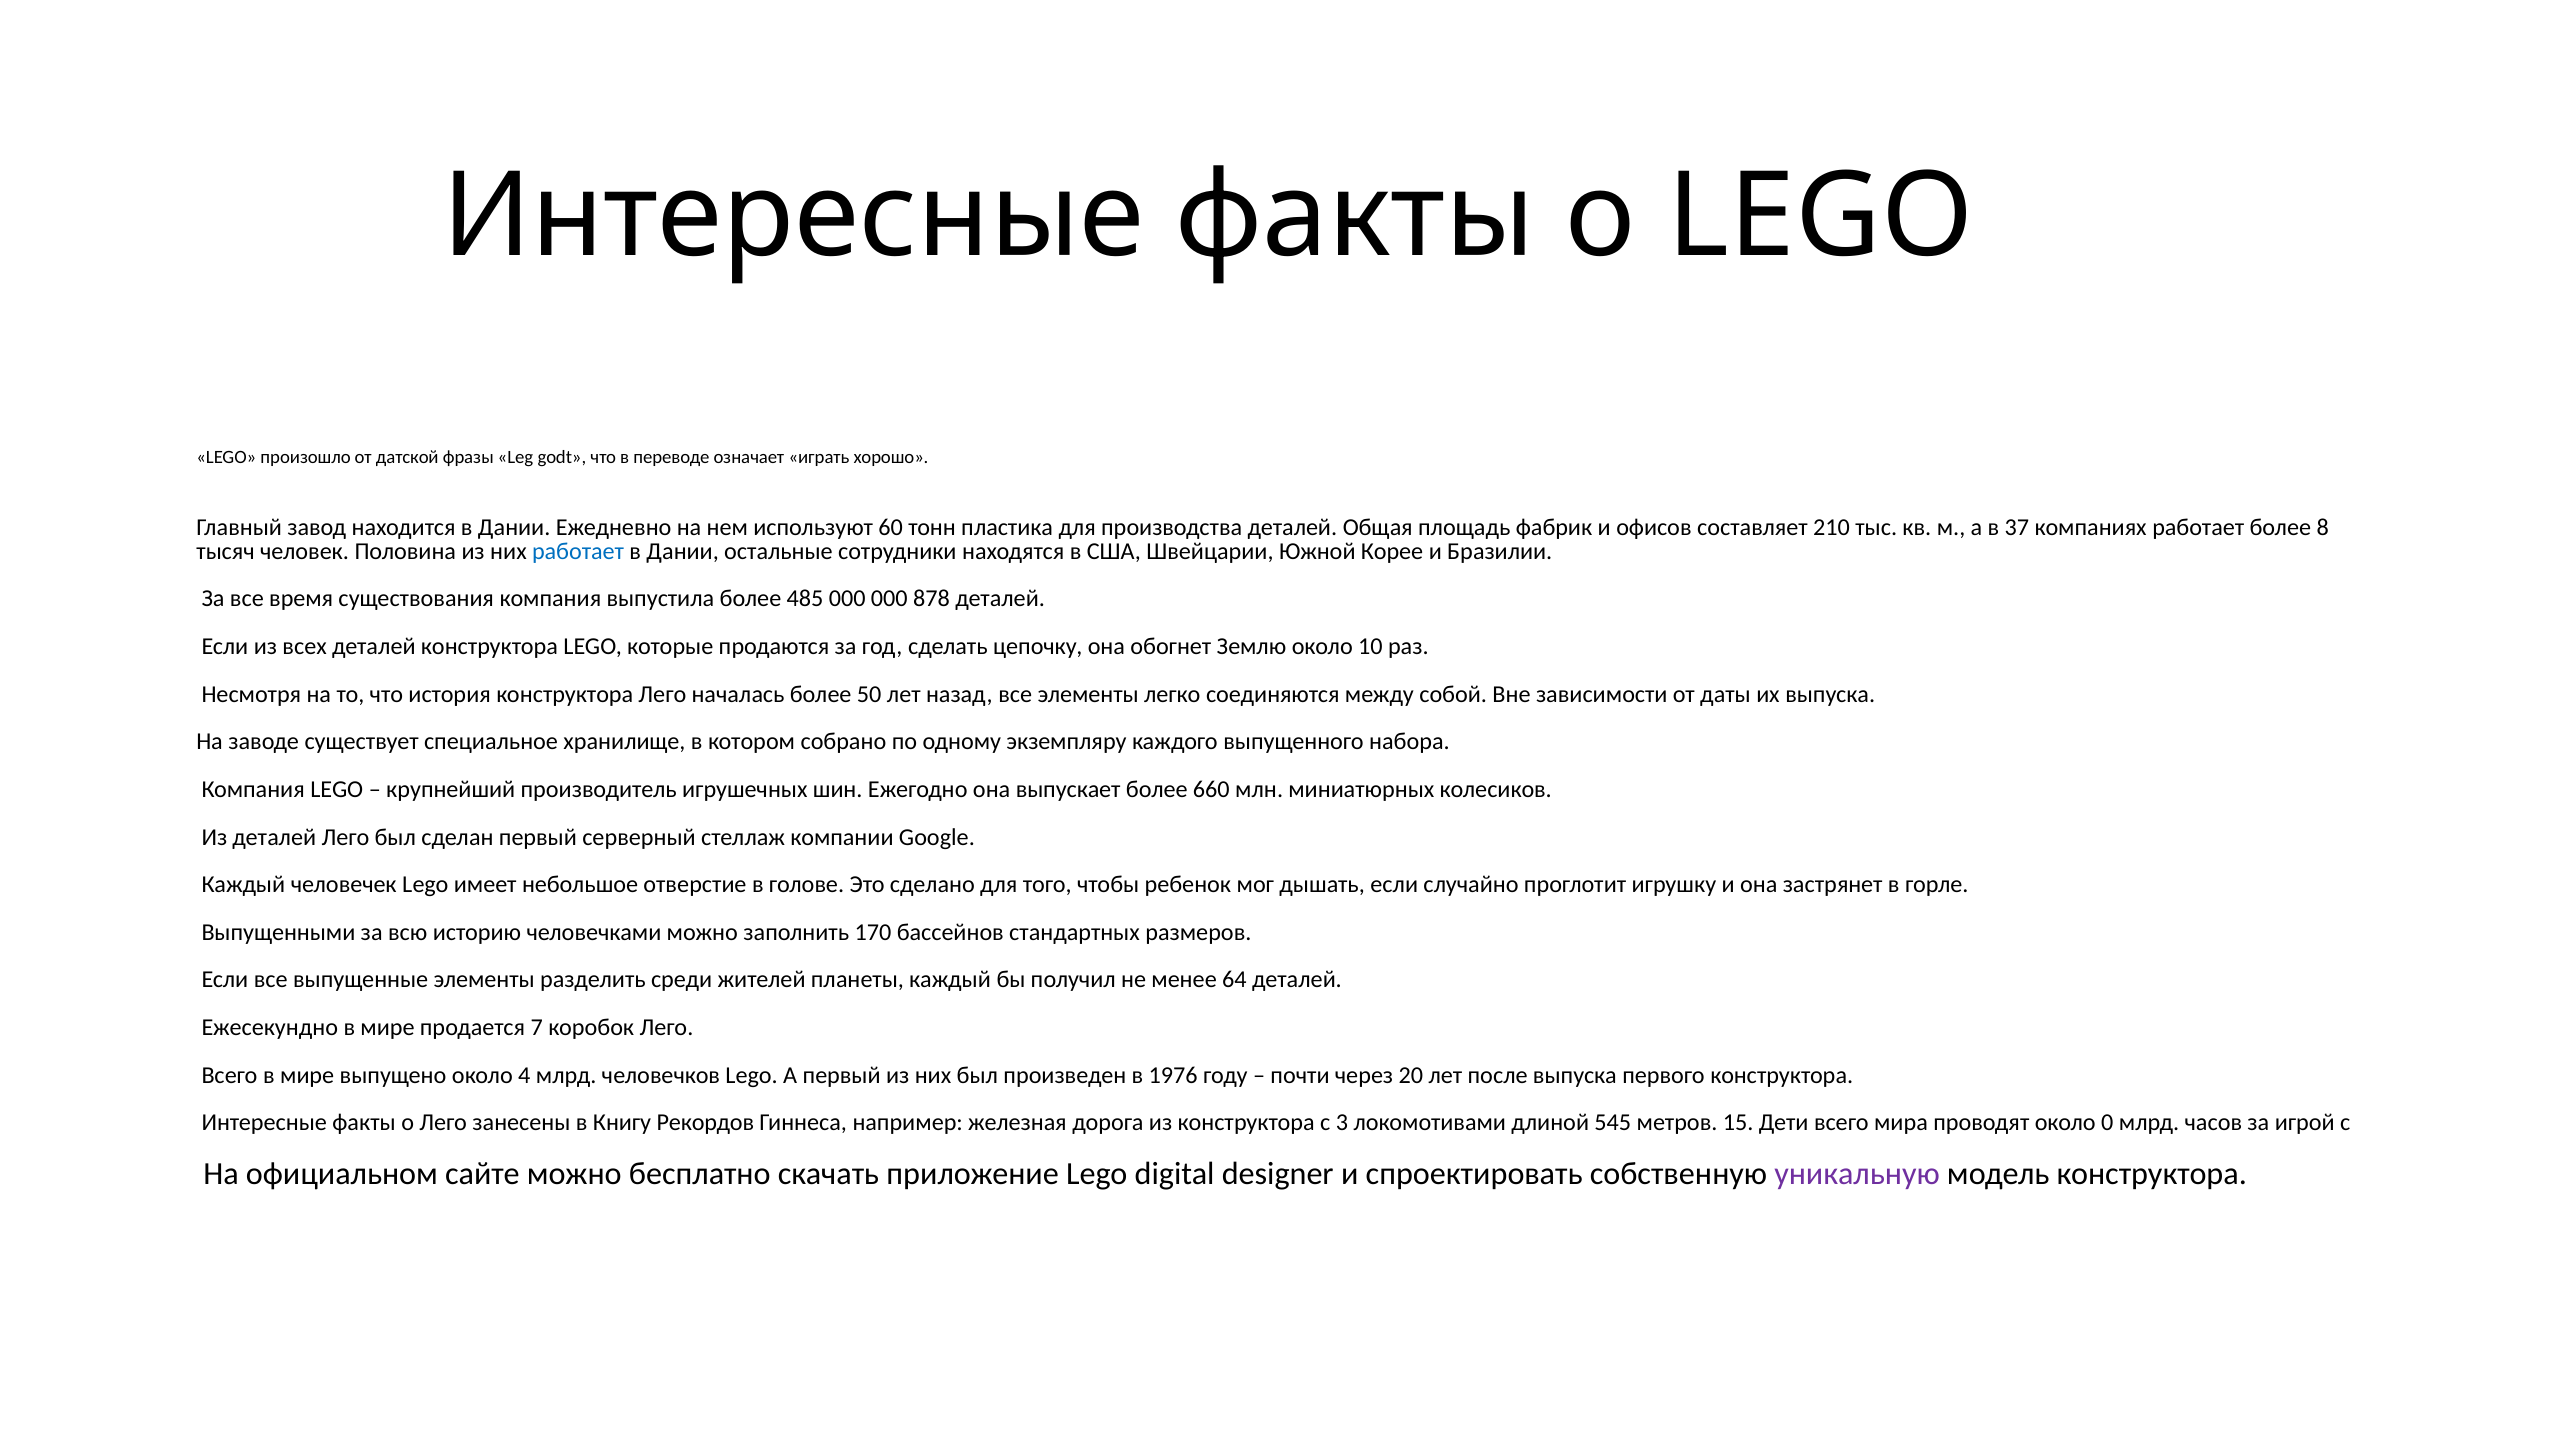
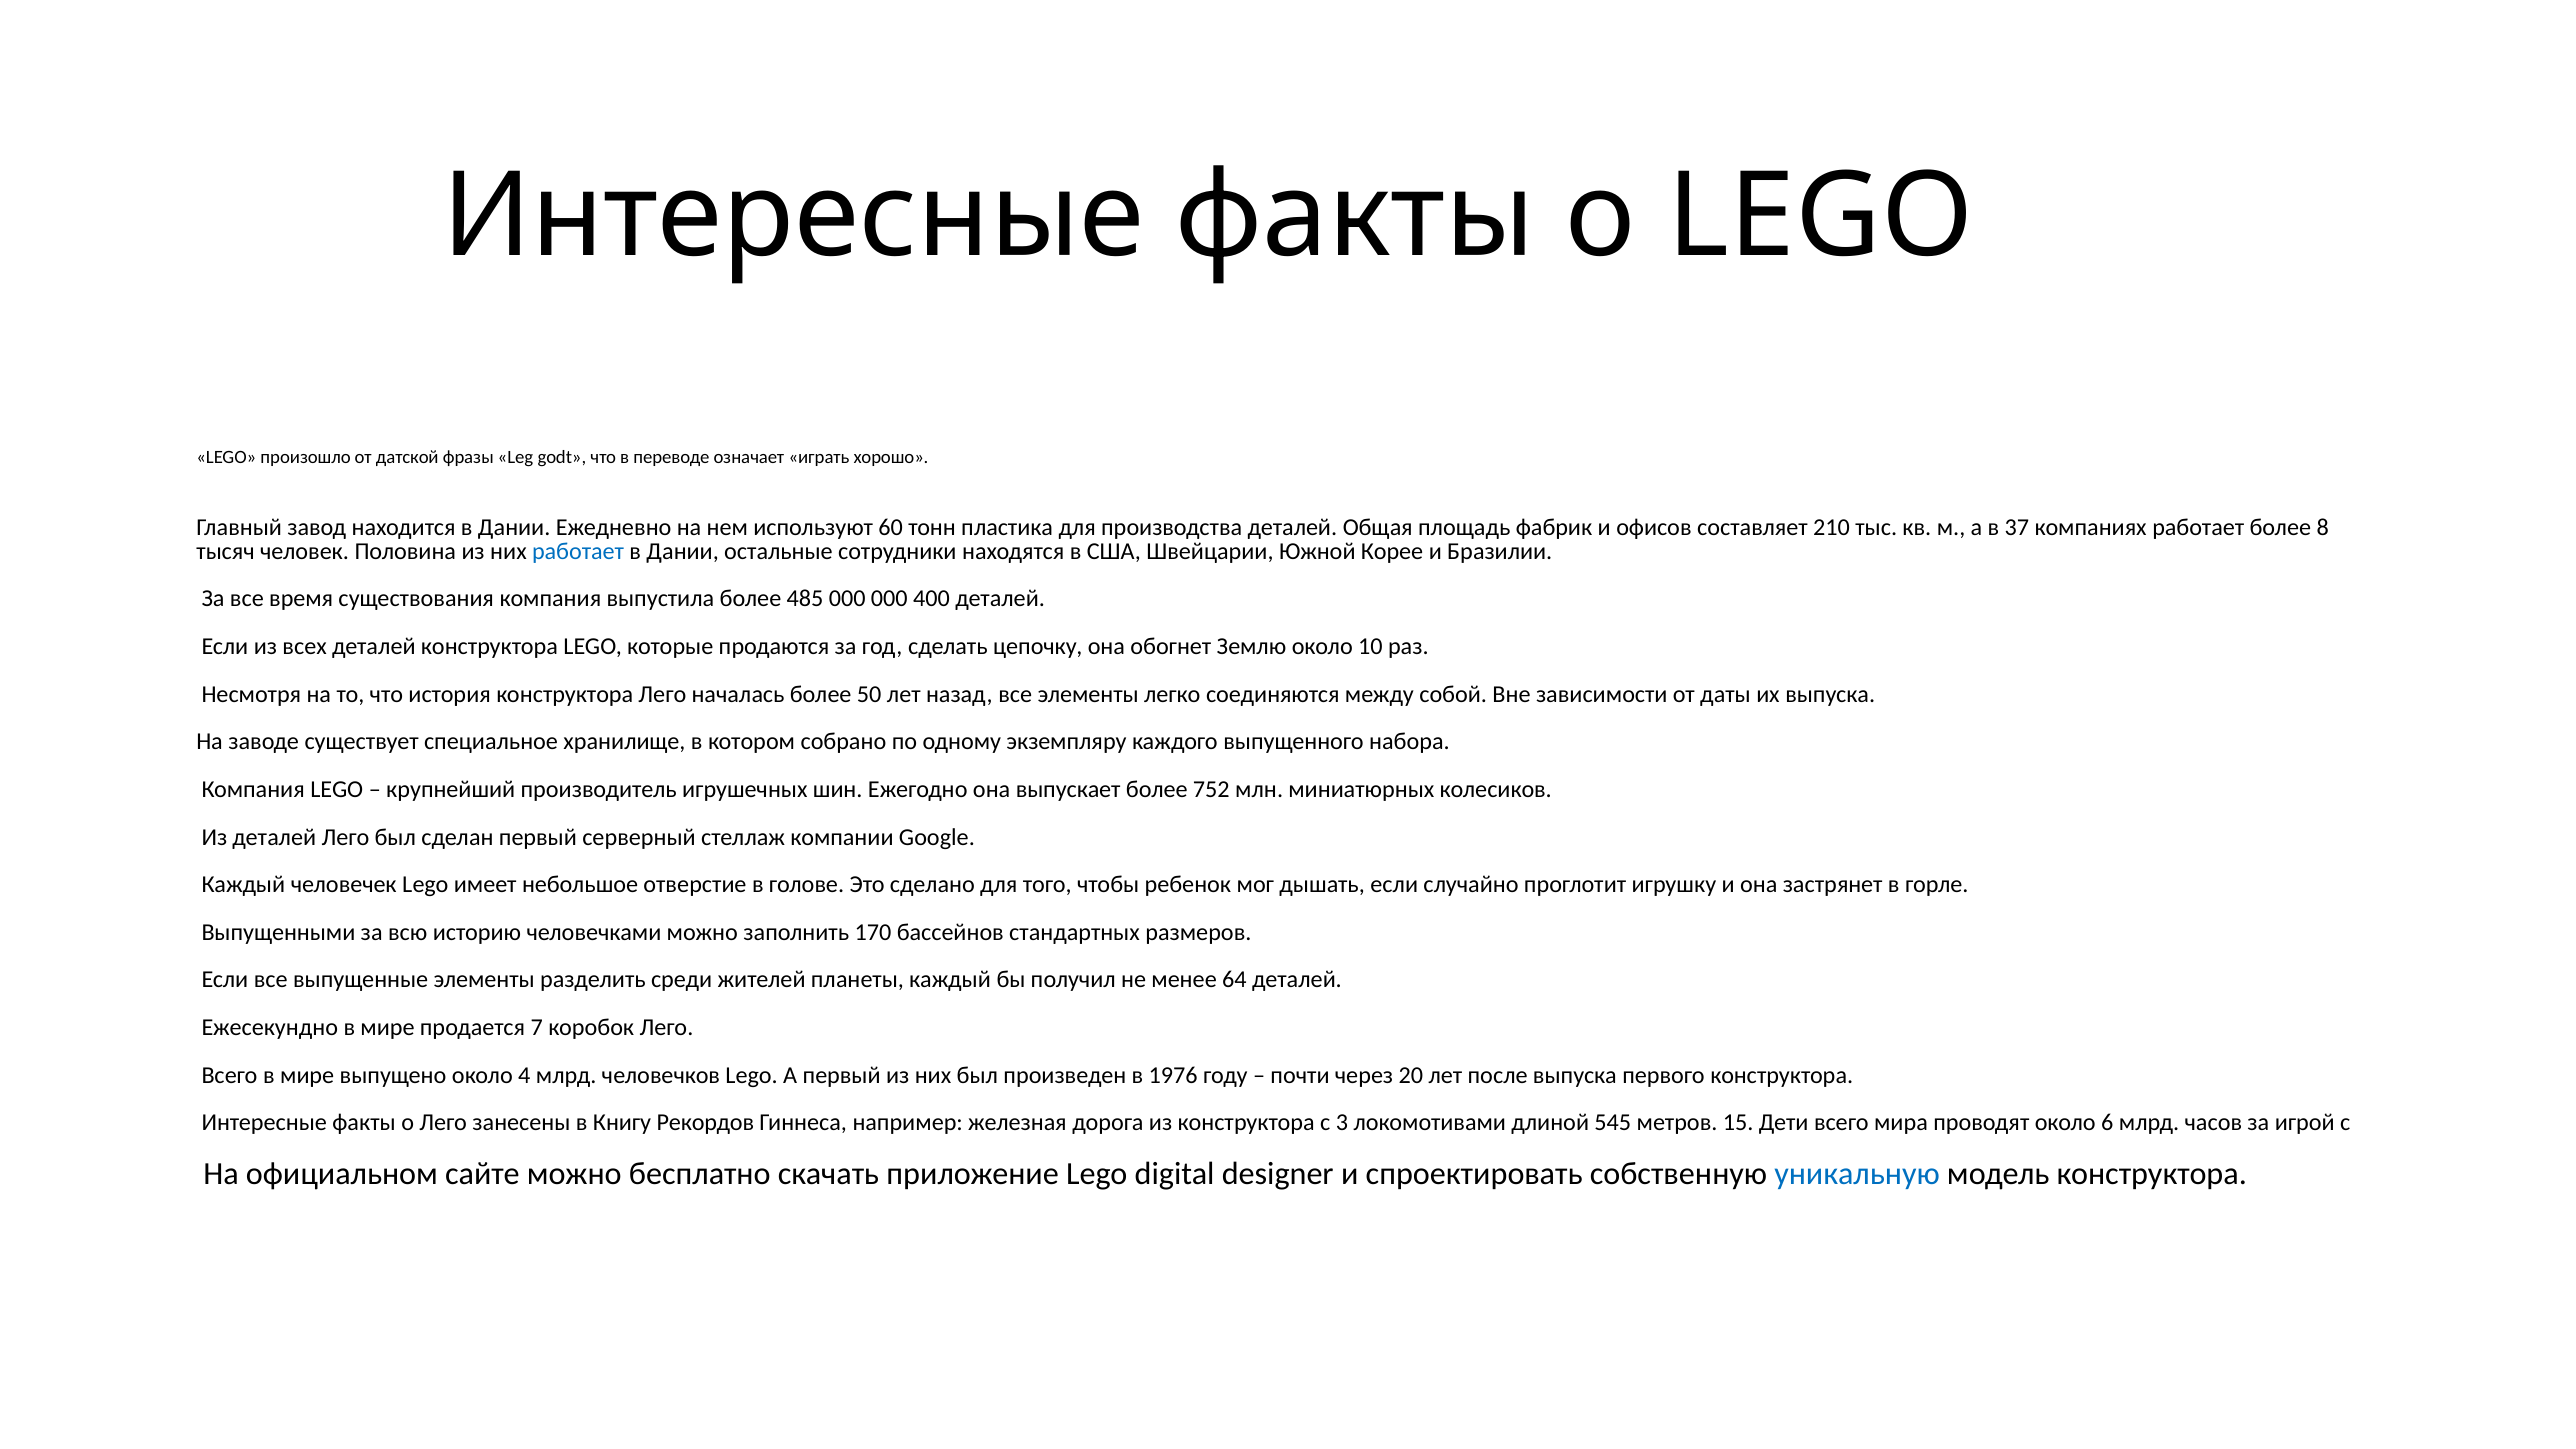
878: 878 -> 400 (931, 599)
660: 660 -> 752 (1211, 789)
0: 0 -> 6 (2107, 1123)
уникальную colour: purple -> blue (1857, 1174)
